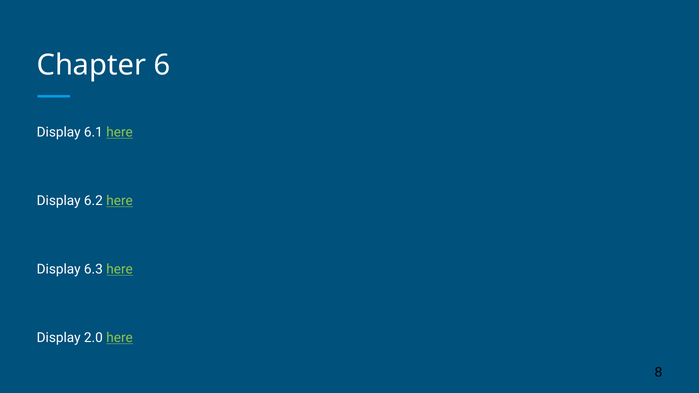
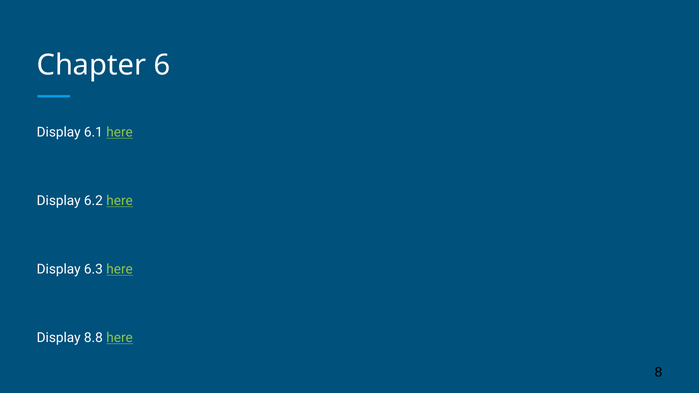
2.0: 2.0 -> 8.8 (93, 338)
